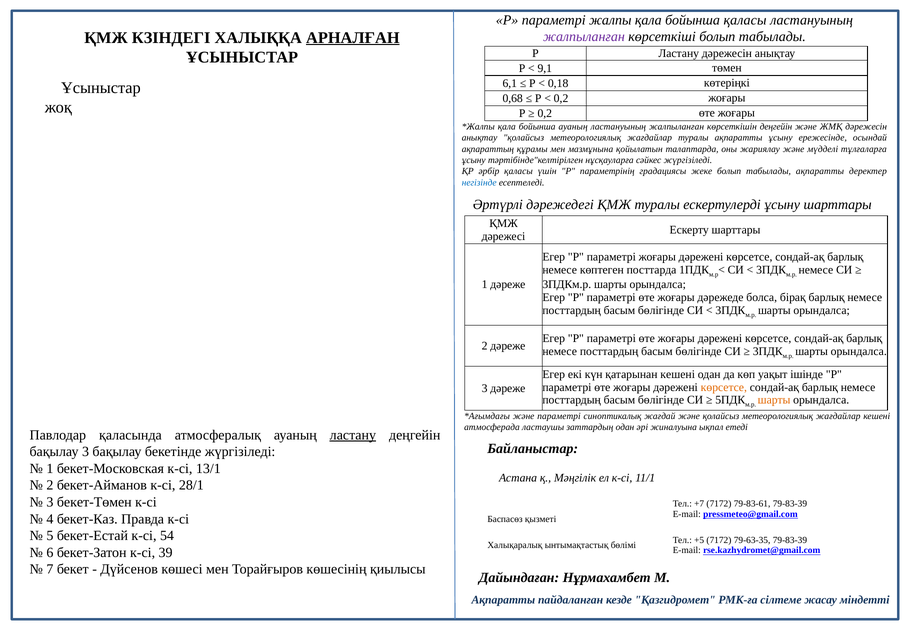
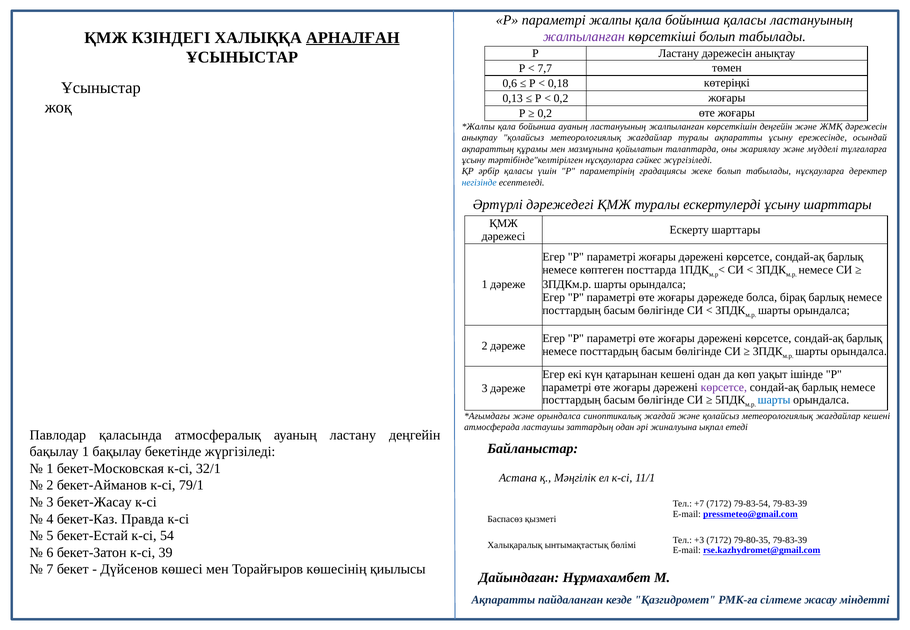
9,1: 9,1 -> 7,7 (545, 69)
6,1: 6,1 -> 0,6 (510, 84)
0,68: 0,68 -> 0,13 (513, 99)
табылады ақпаратты: ақпаратты -> нұсқауларға (820, 171)
көрсетсе colour: orange -> purple (724, 387)
шарты colour: orange -> blue (774, 400)
және параметрі: параметрі -> орындалса (559, 416)
ластану underline: present -> none (353, 435)
бақылау 3: 3 -> 1 (86, 452)
13/1: 13/1 -> 32/1 (208, 468)
28/1: 28/1 -> 79/1 (191, 485)
бекет-Төмен: бекет-Төмен -> бекет-Жасау (94, 502)
79-83-61: 79-83-61 -> 79-83-54 (752, 504)
+5: +5 -> +3 (699, 540)
79-63-35: 79-63-35 -> 79-80-35 (752, 540)
